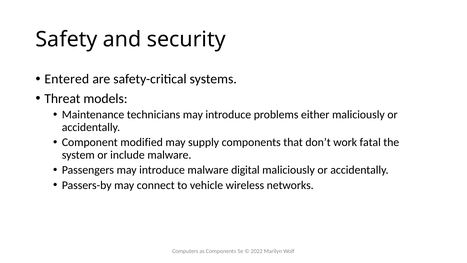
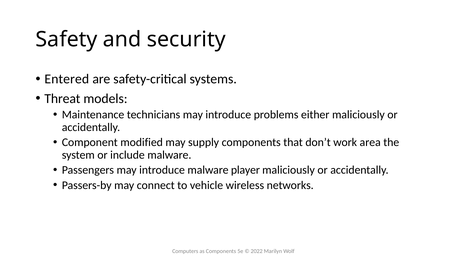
fatal: fatal -> area (370, 142)
digital: digital -> player (245, 170)
